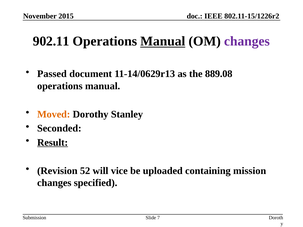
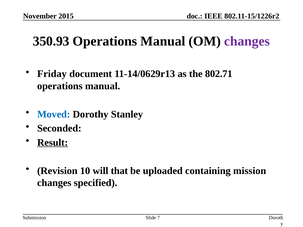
902.11: 902.11 -> 350.93 (51, 41)
Manual underline: present -> none (163, 41)
Passed: Passed -> Friday (52, 74)
889.08: 889.08 -> 802.71 (219, 74)
Moved colour: orange -> blue (54, 114)
52: 52 -> 10 (85, 171)
vice: vice -> that (119, 171)
